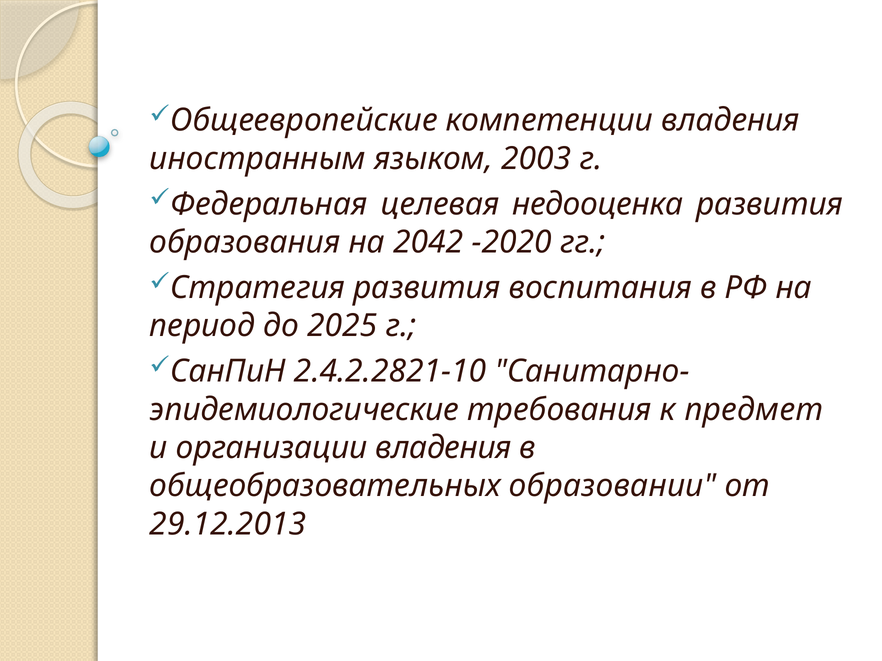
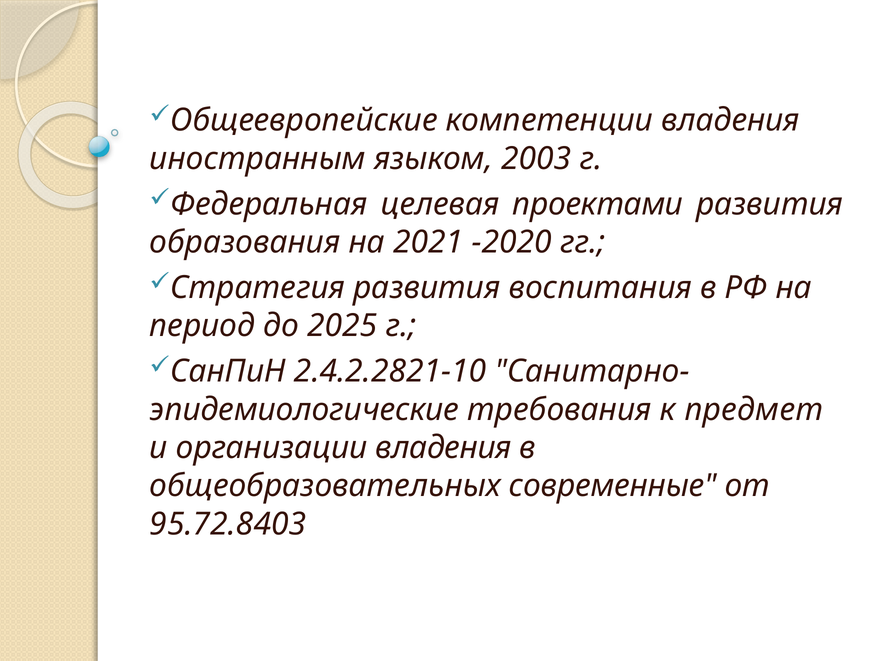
недооценка: недооценка -> проектами (598, 204)
2042: 2042 -> 2021 (428, 242)
образовании: образовании -> современные (613, 486)
29.12.2013: 29.12.2013 -> 95.72.8403 (228, 525)
